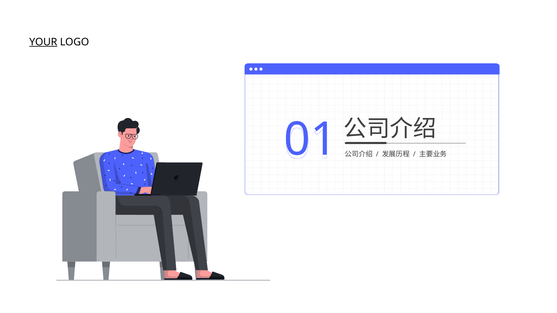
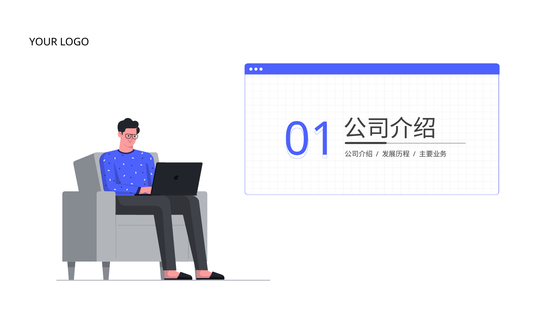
YOUR underline: present -> none (43, 42)
